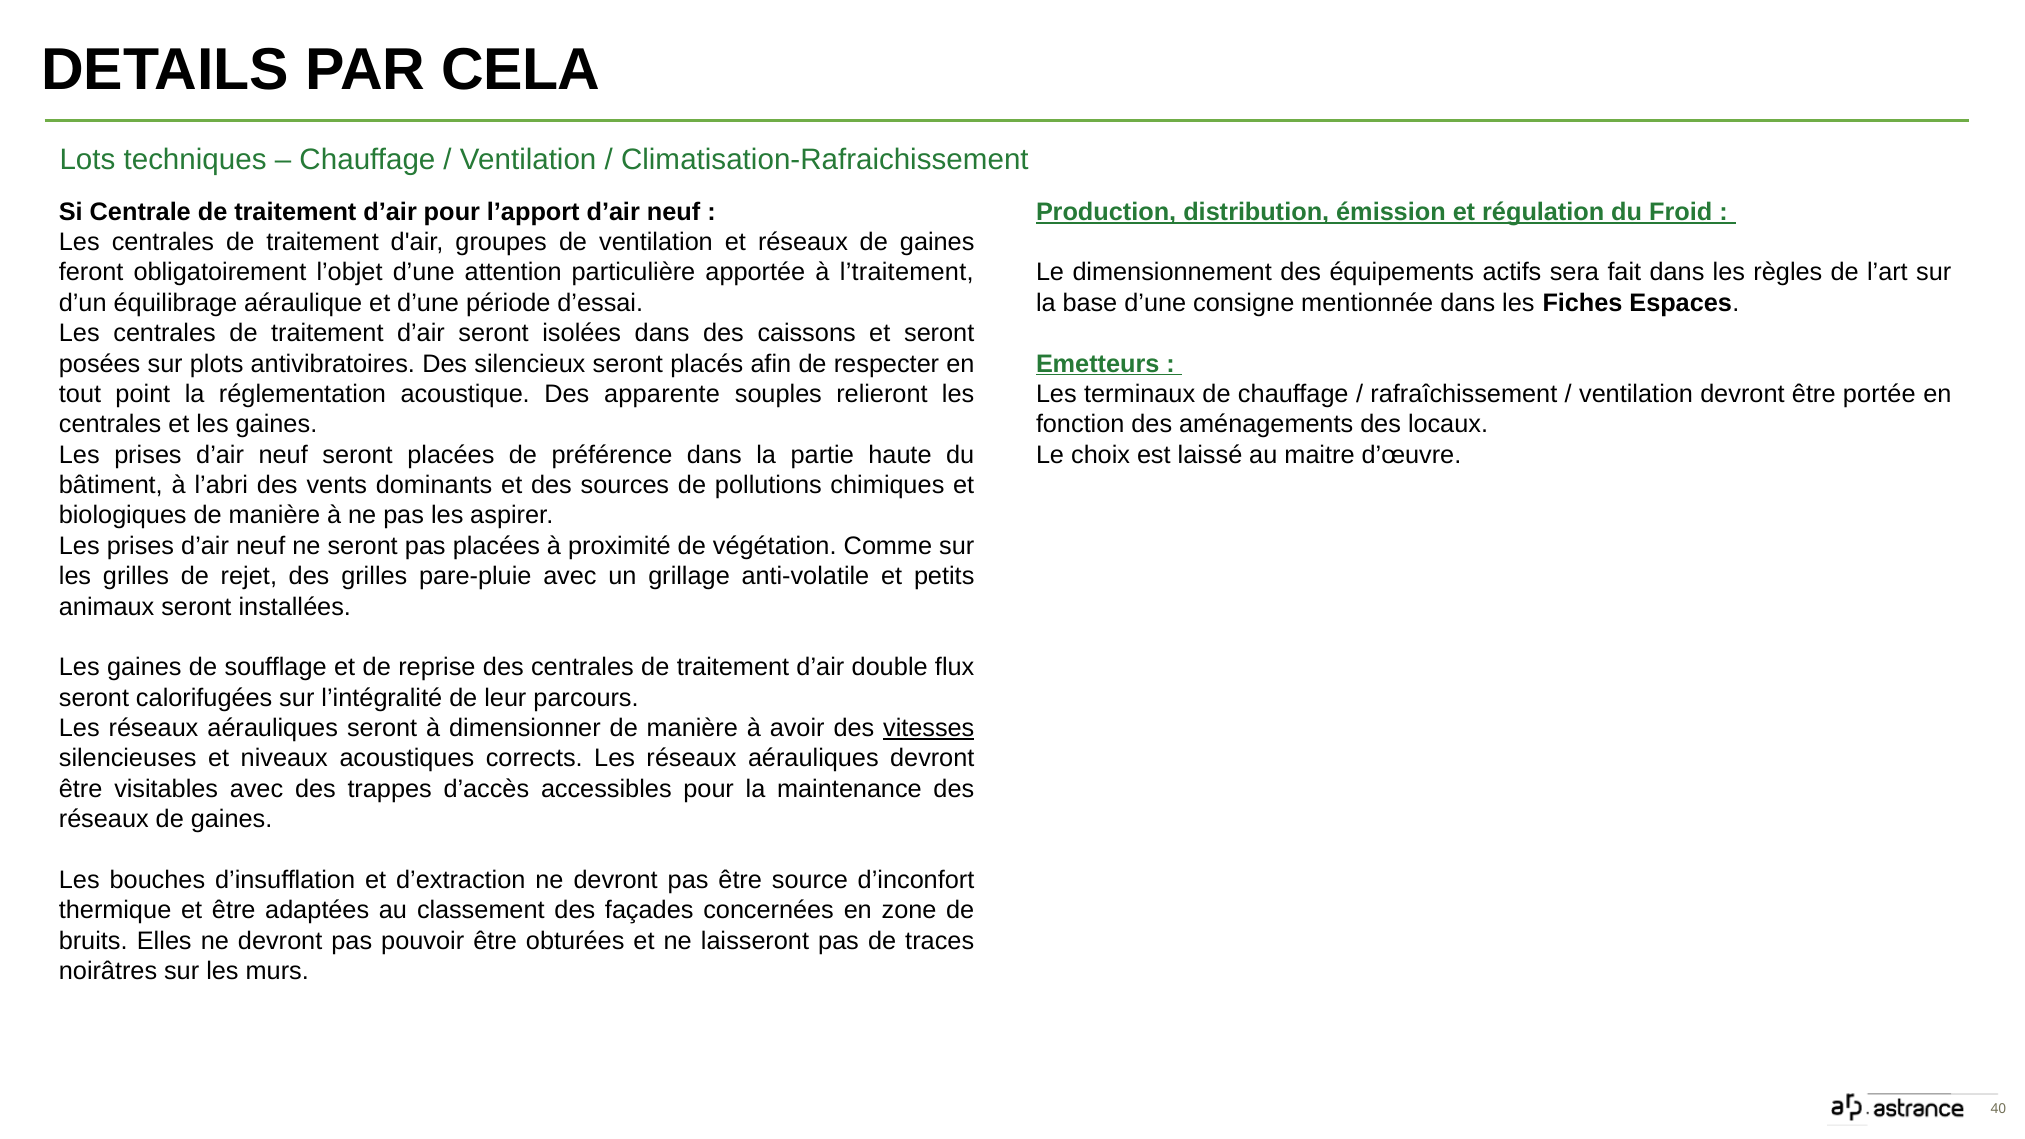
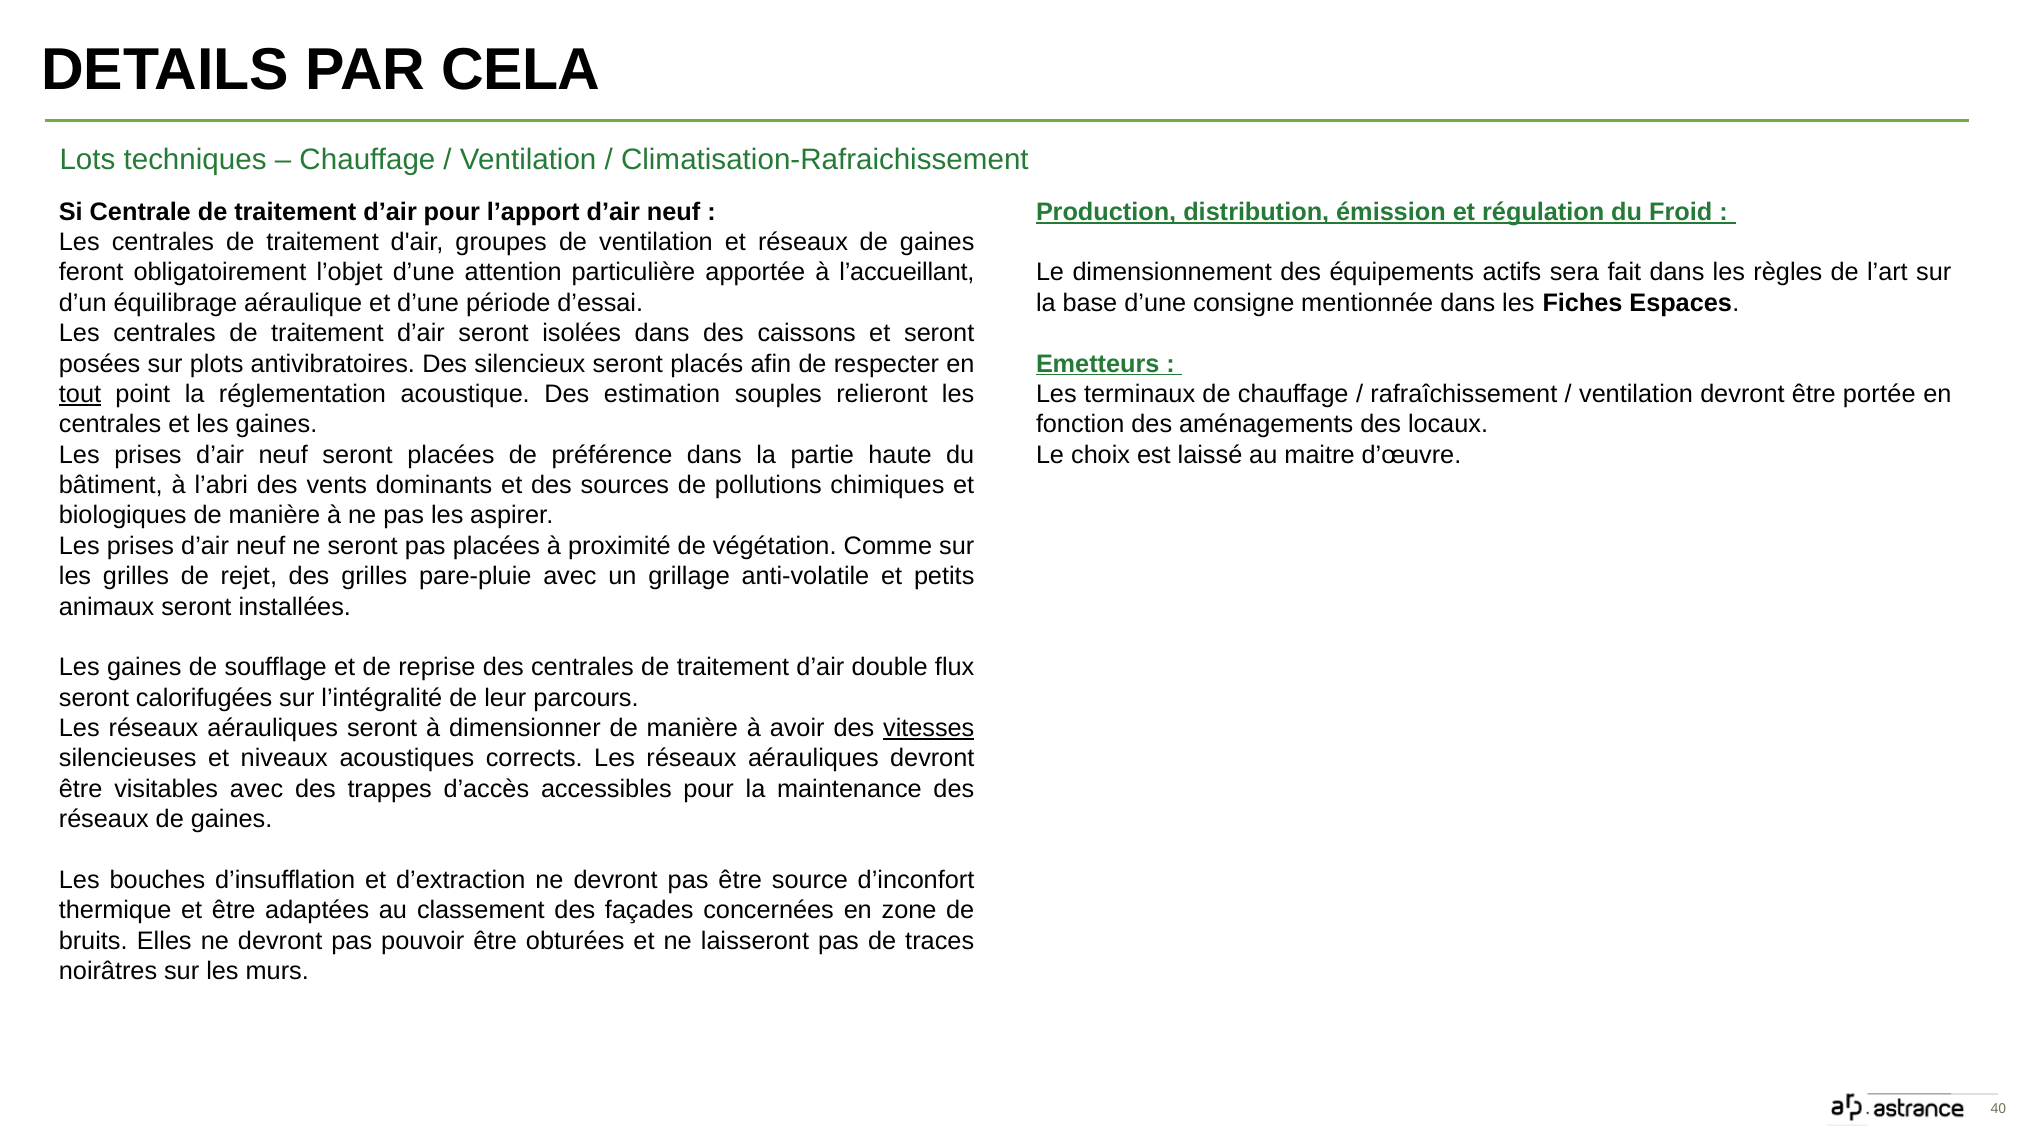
l’traitement: l’traitement -> l’accueillant (907, 273)
tout underline: none -> present (80, 394)
apparente: apparente -> estimation (662, 394)
